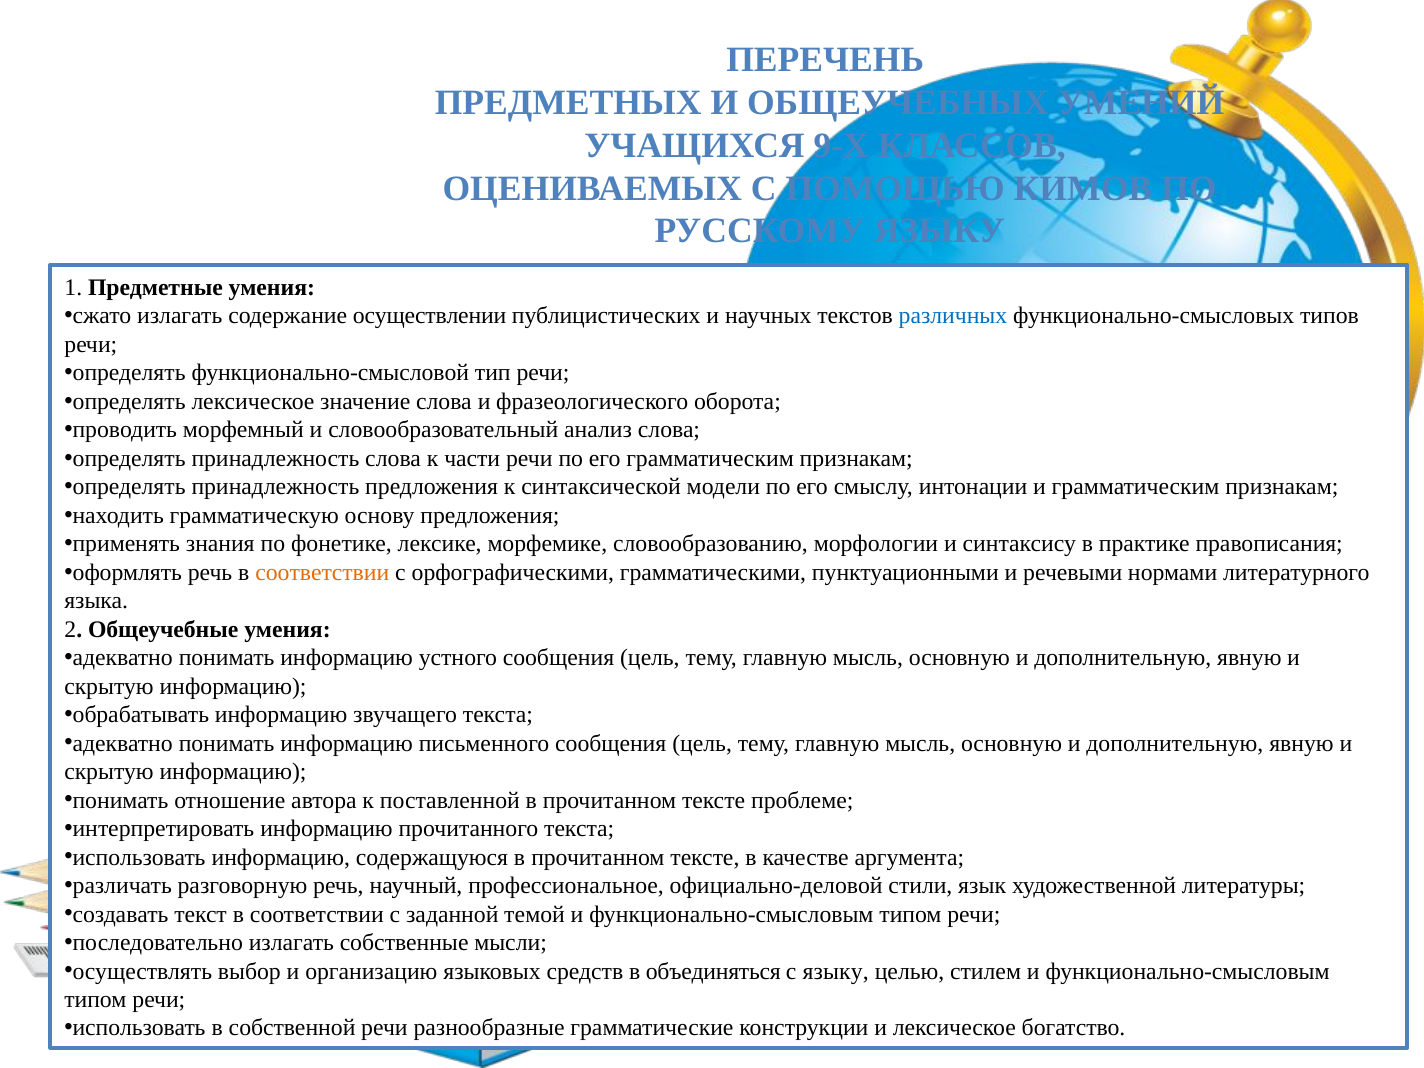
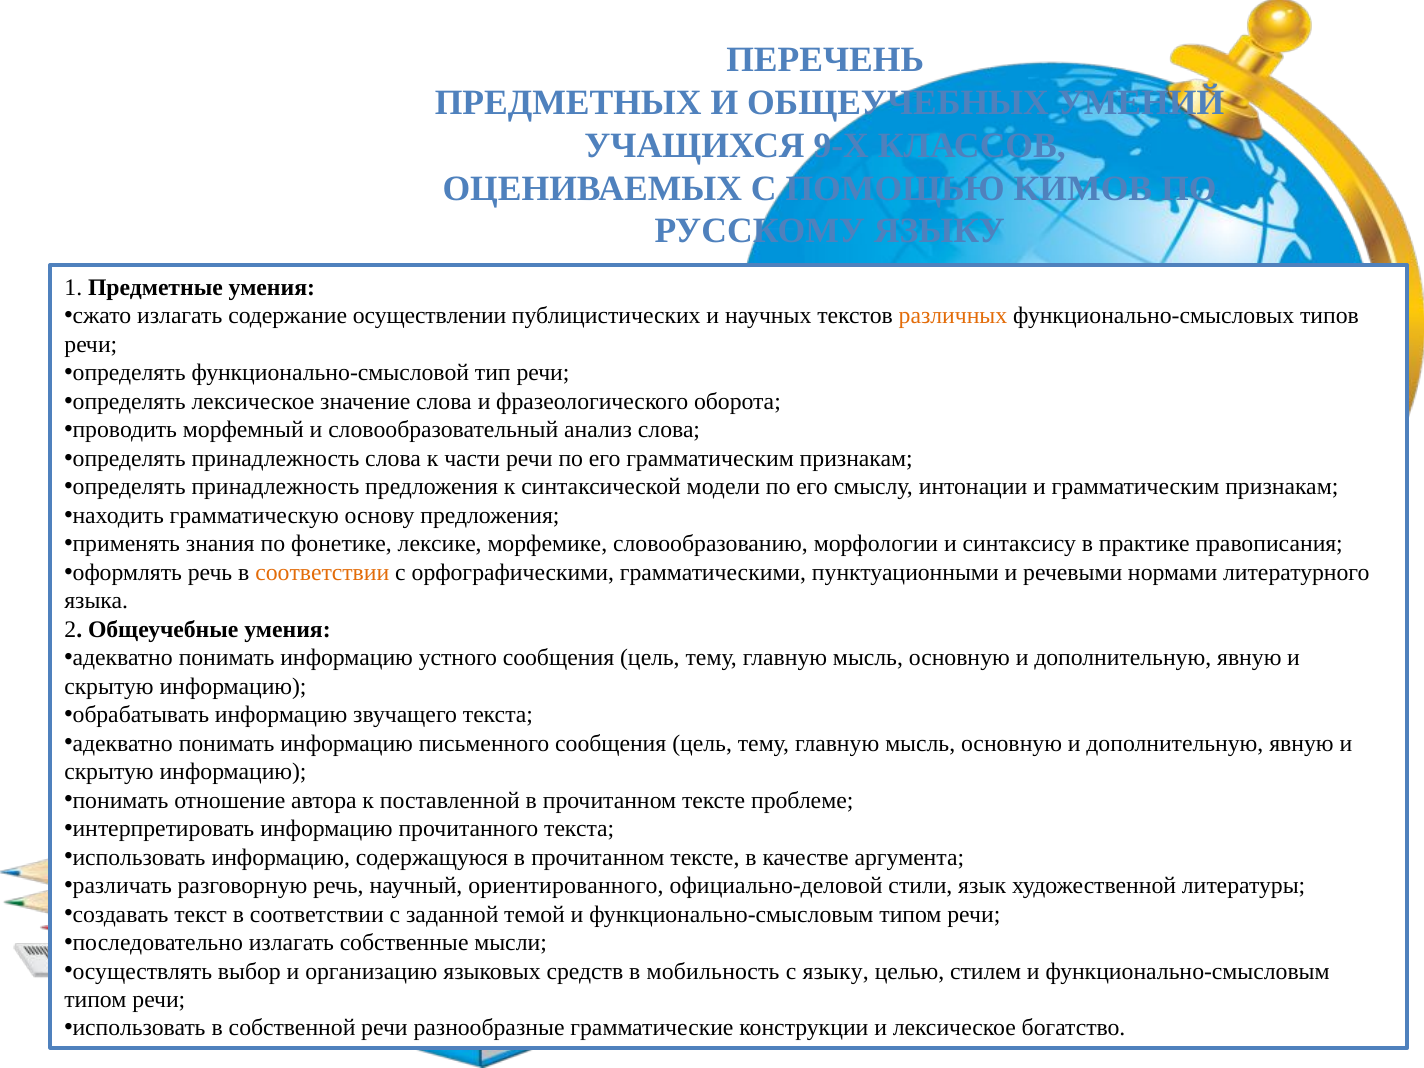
различных colour: blue -> orange (953, 316)
профессиональное: профессиональное -> ориентированного (566, 886)
объединяться: объединяться -> мобильность (713, 971)
